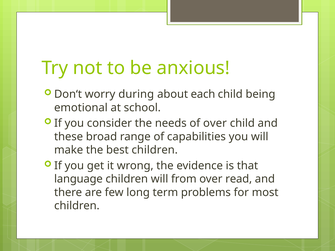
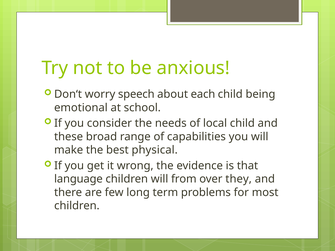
during: during -> speech (136, 94)
of over: over -> local (215, 123)
best children: children -> physical (155, 150)
read: read -> they (239, 179)
